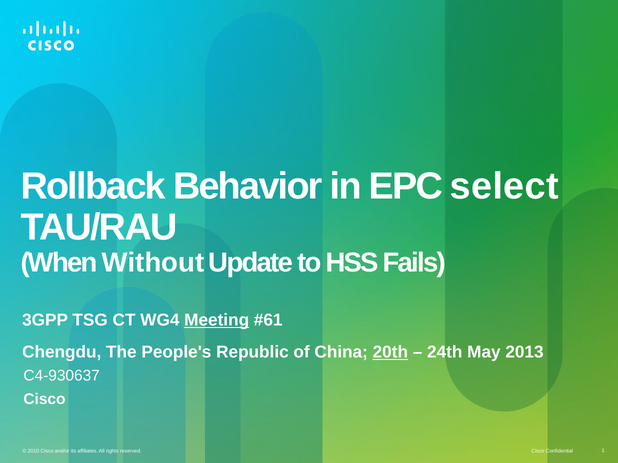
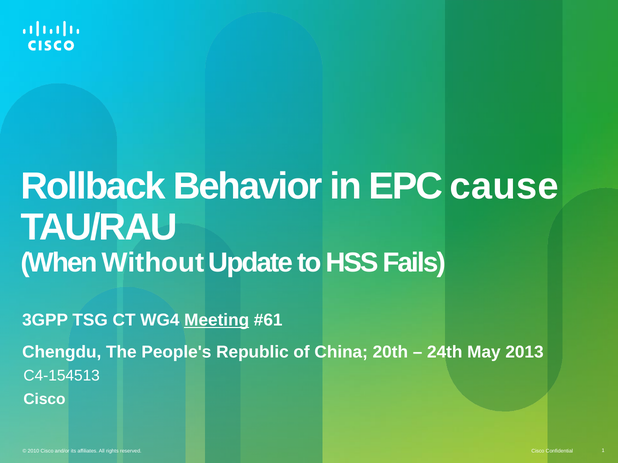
select: select -> cause (504, 187)
20th underline: present -> none (390, 353)
C4-930637: C4-930637 -> C4-154513 (62, 376)
